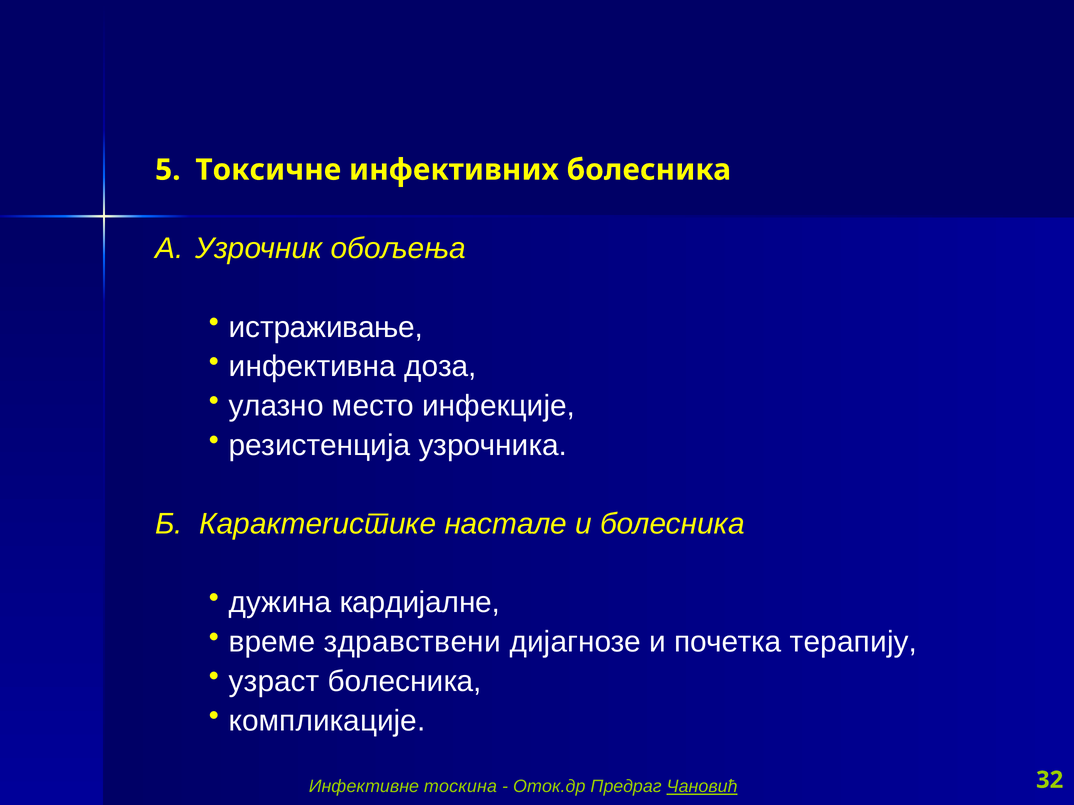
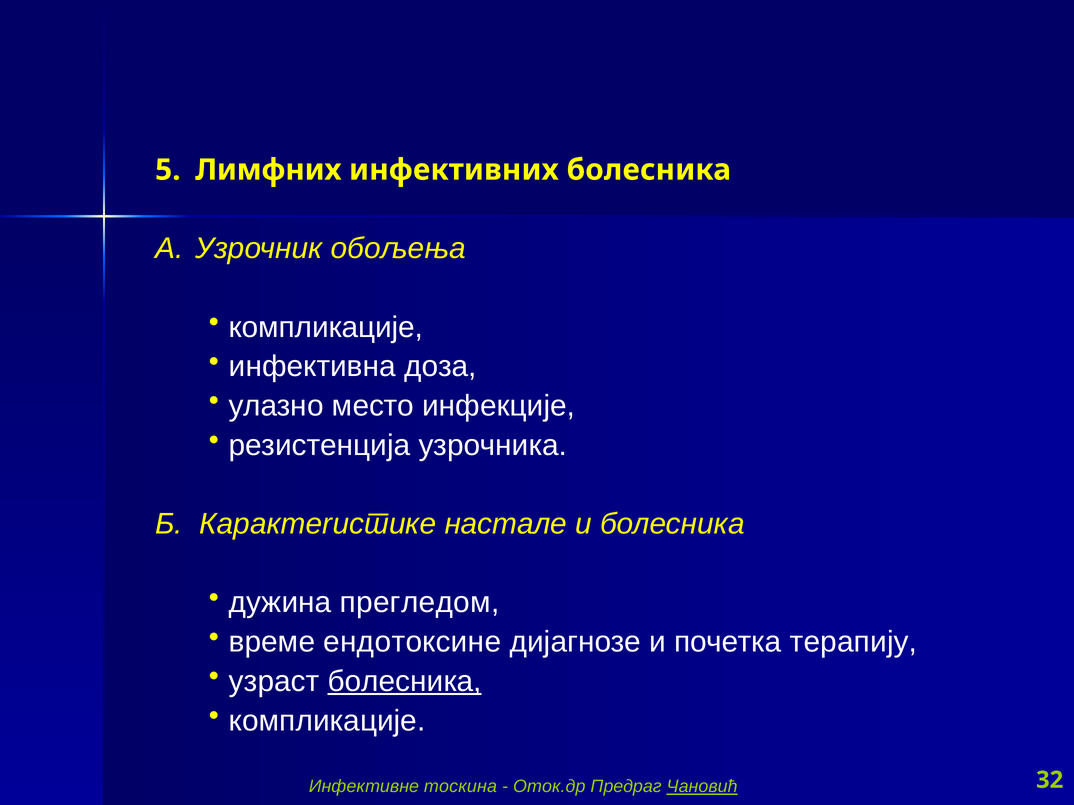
Токсичне: Токсичне -> Лимфних (268, 170)
истраживање: истраживање -> компликације (326, 327)
кардијалне: кардијалне -> прегледом (420, 603)
здравствени: здравствени -> ендотоксине (412, 642)
болесника underline: none -> present (405, 682)
